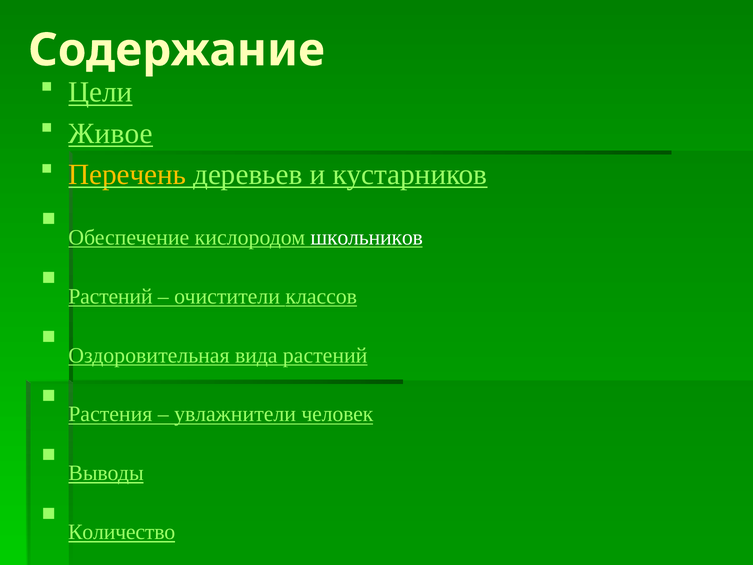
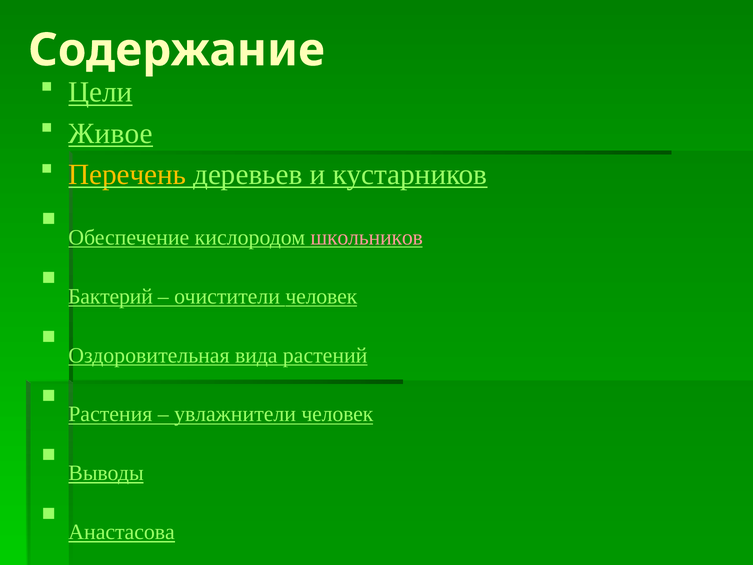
школьников colour: white -> pink (367, 237)
Растений: Растений -> Бактерий (110, 296)
очистители классов: классов -> человек (321, 296)
Количество: Количество -> Анастасова (122, 532)
